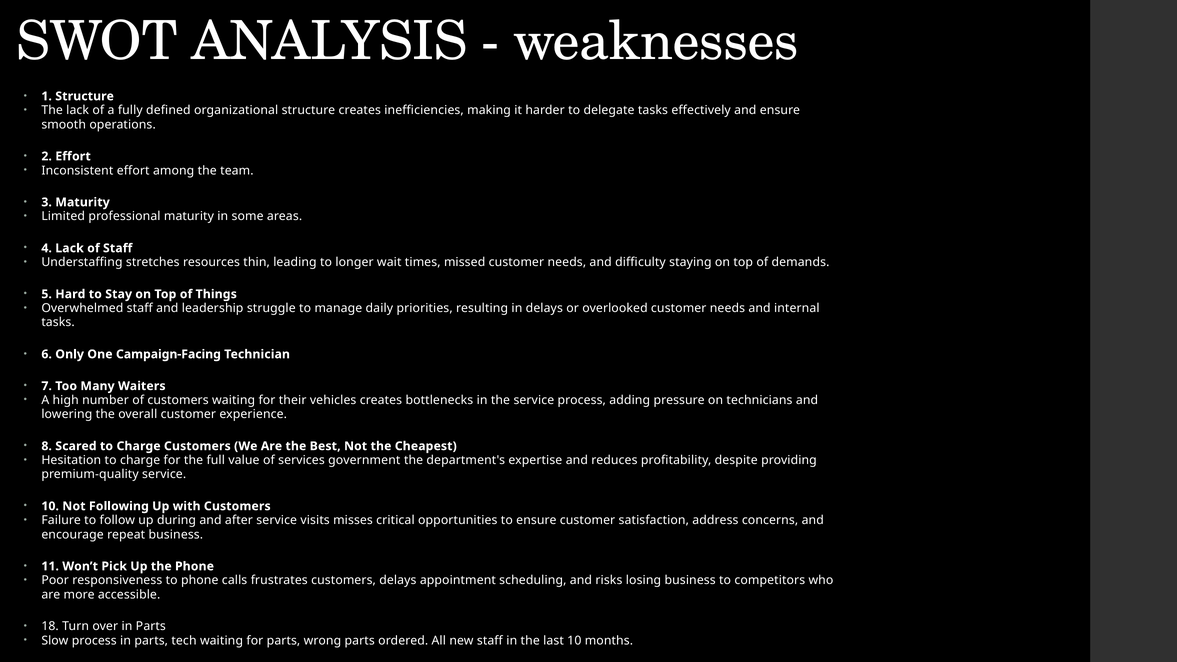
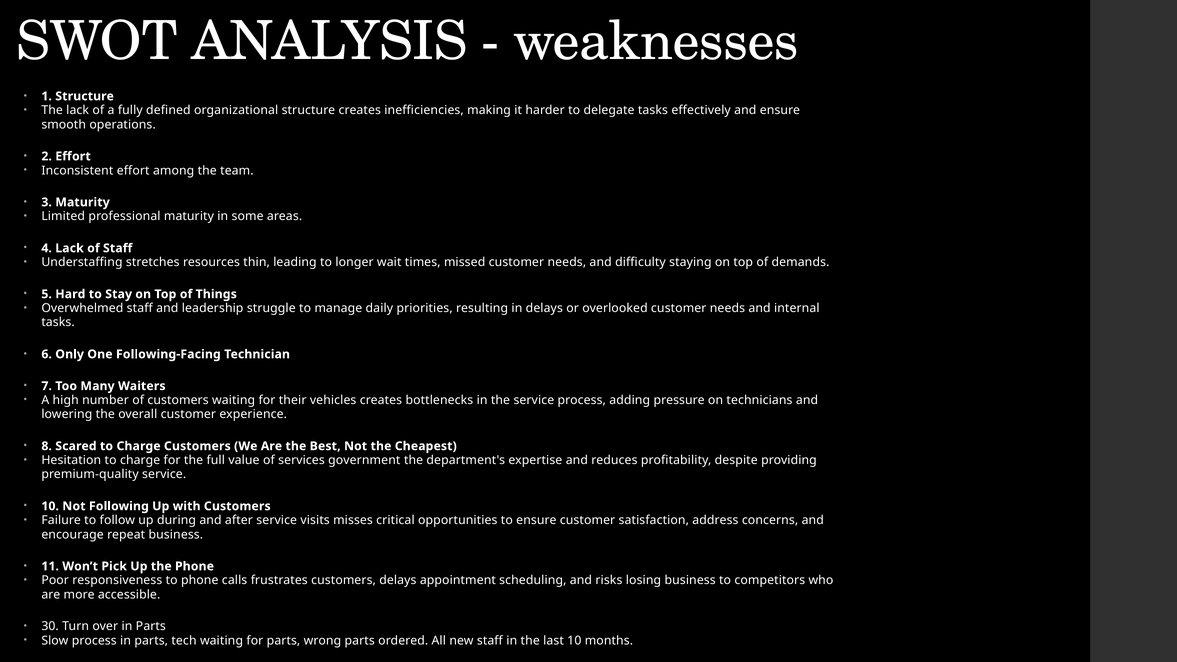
Campaign-Facing: Campaign-Facing -> Following-Facing (168, 354)
18: 18 -> 30 (50, 626)
